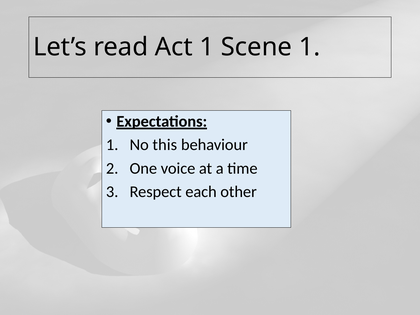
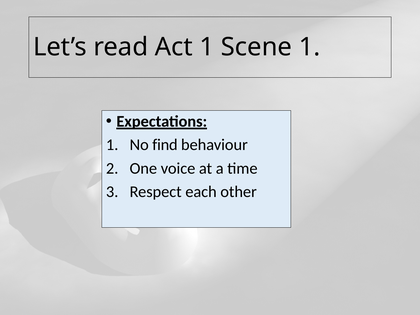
this: this -> find (165, 145)
